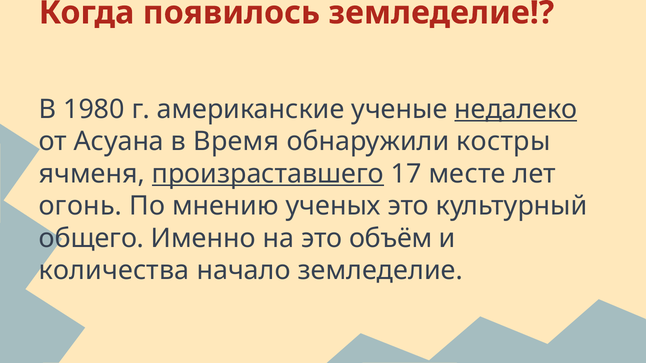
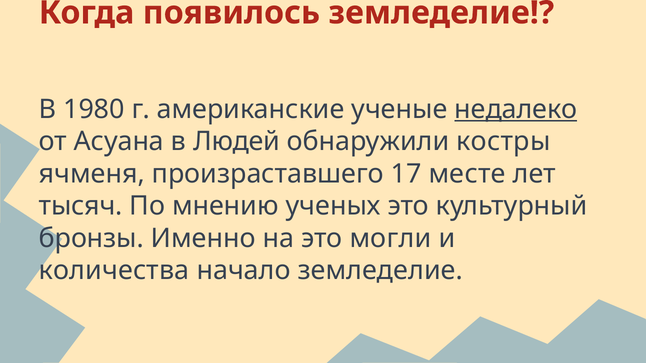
Время: Время -> Людей (237, 142)
произраставшего underline: present -> none (268, 174)
огонь: огонь -> тысяч (81, 206)
общего: общего -> бронзы (91, 238)
объём: объём -> могли (391, 238)
